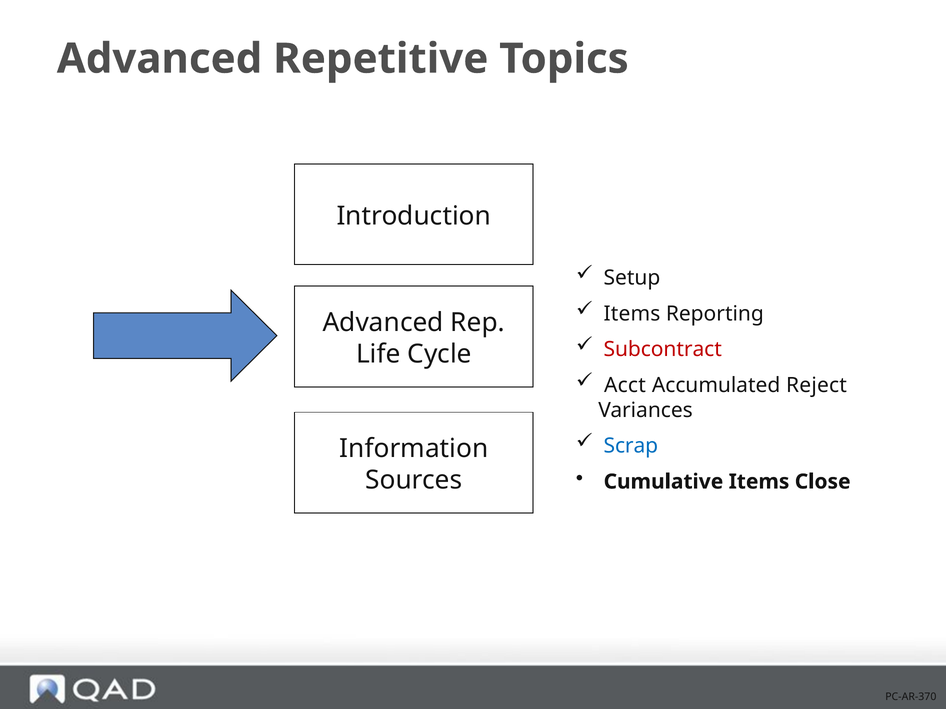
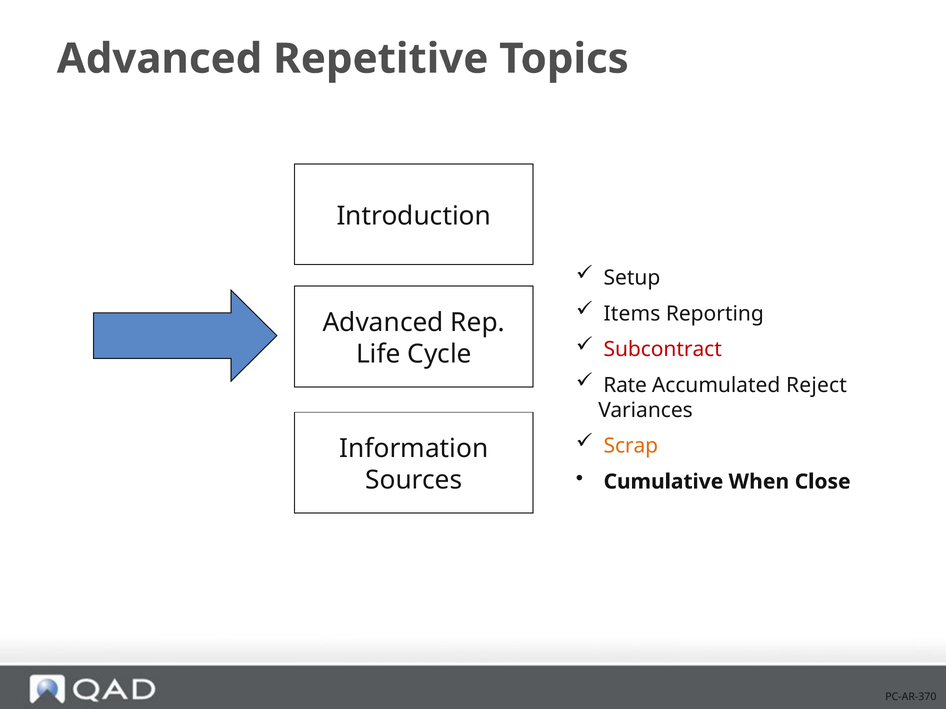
Acct: Acct -> Rate (625, 385)
Scrap colour: blue -> orange (631, 446)
Cumulative Items: Items -> When (759, 482)
